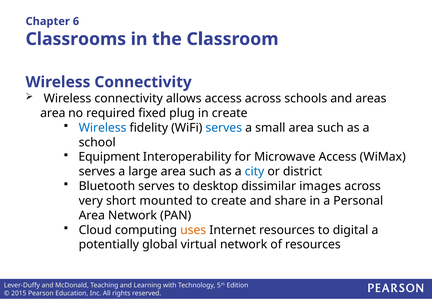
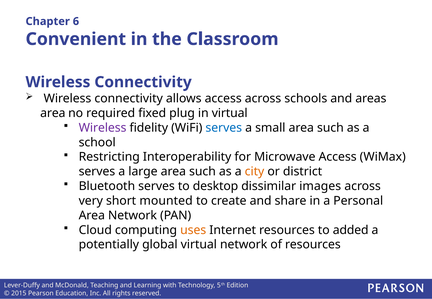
Classrooms: Classrooms -> Convenient (76, 39)
in create: create -> virtual (230, 113)
Wireless colour: blue -> purple (103, 128)
Equipment: Equipment -> Restricting (109, 157)
city colour: blue -> orange (255, 172)
digital: digital -> added (351, 230)
